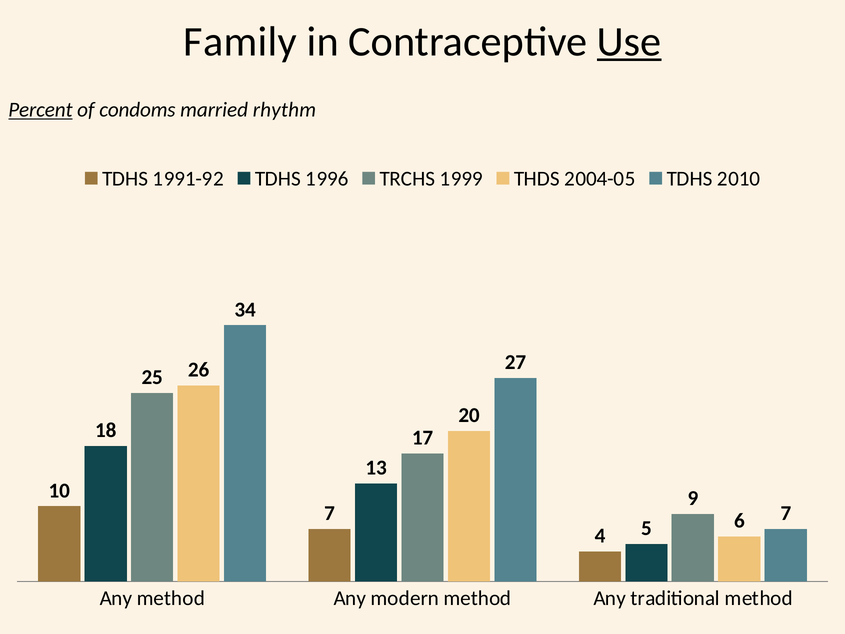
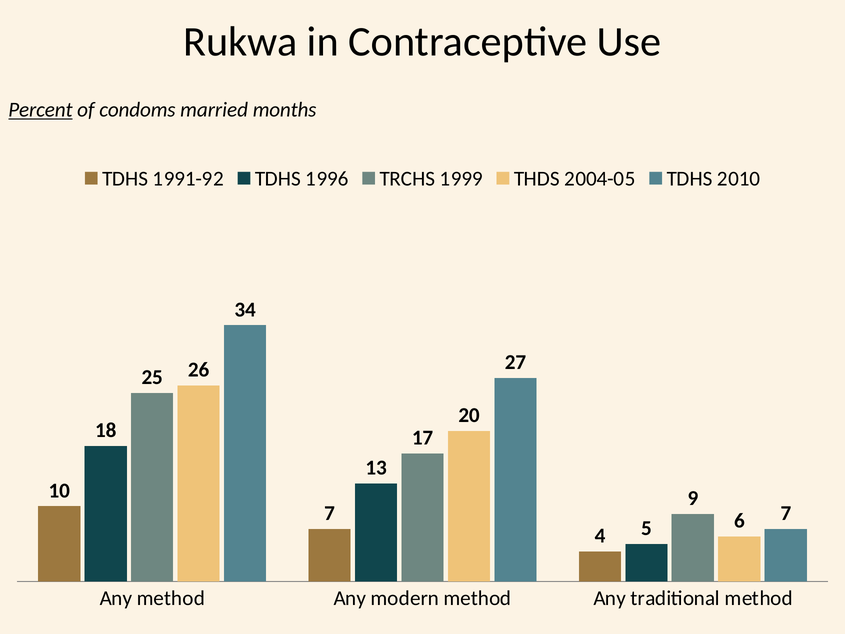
Family: Family -> Rukwa (240, 42)
Use underline: present -> none (629, 42)
rhythm: rhythm -> months (285, 110)
